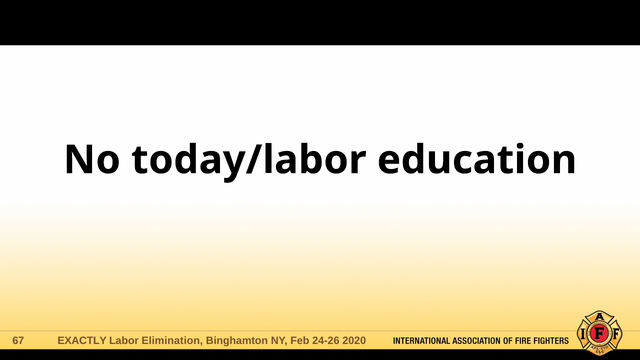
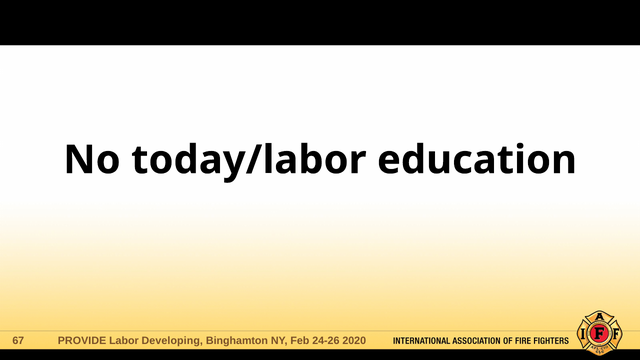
EXACTLY: EXACTLY -> PROVIDE (82, 341)
Elimination: Elimination -> Developing (172, 341)
